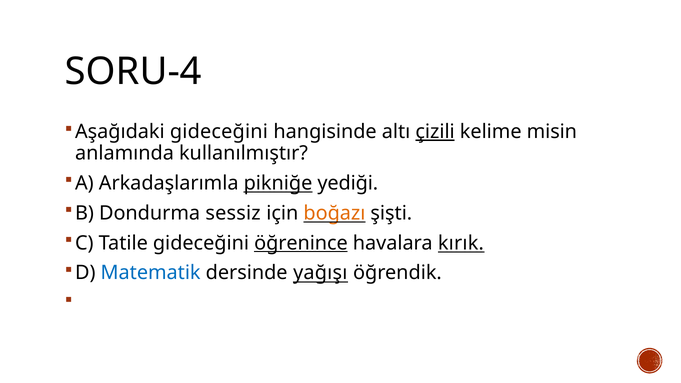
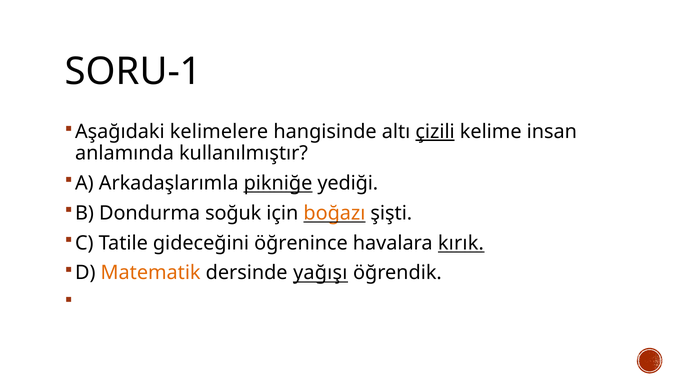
SORU-4: SORU-4 -> SORU-1 (133, 72)
Aşağıdaki gideceğini: gideceğini -> kelimelere (219, 132)
misin: misin -> insan (552, 132)
sessiz: sessiz -> soğuk (233, 213)
öğrenince underline: present -> none (301, 243)
Matematik colour: blue -> orange (151, 273)
